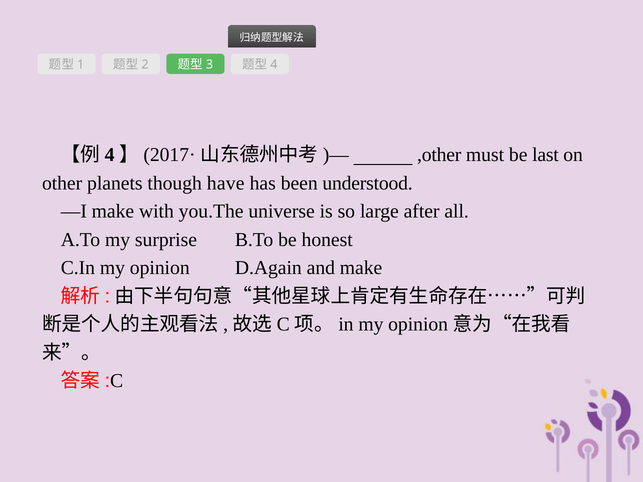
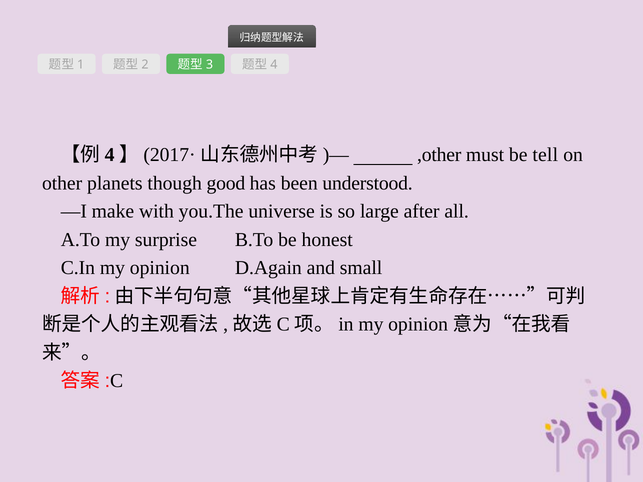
last: last -> tell (545, 155)
have: have -> good (226, 183)
and make: make -> small (361, 268)
